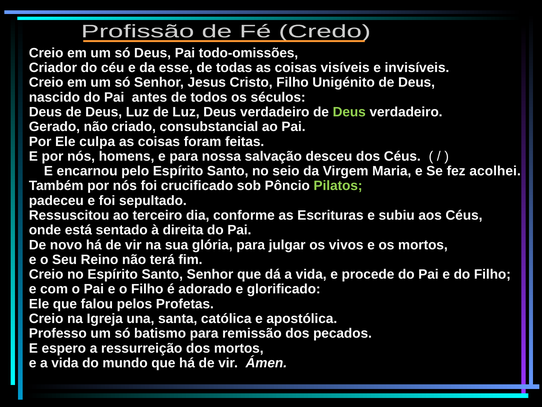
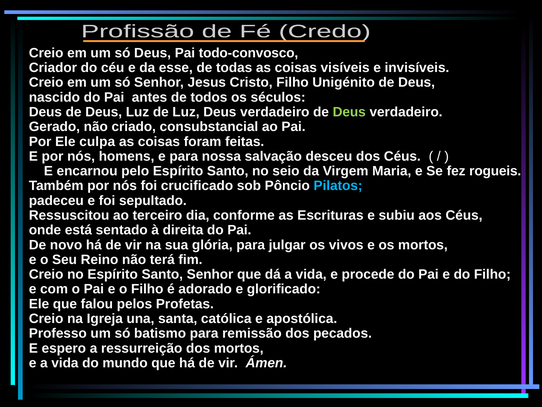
todo-omissões: todo-omissões -> todo-convosco (248, 53)
acolhei: acolhei -> rogueis (495, 171)
Pilatos colour: light green -> light blue (338, 186)
